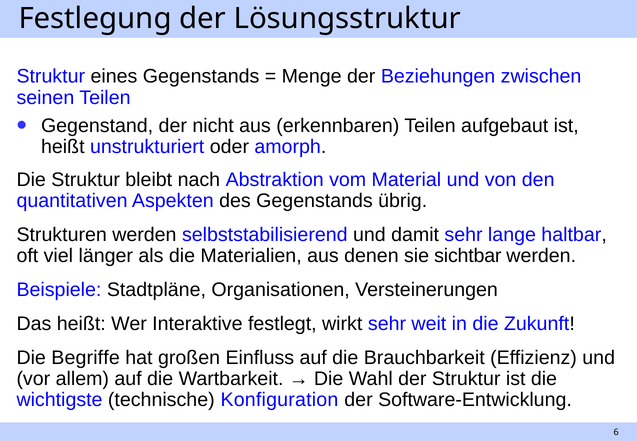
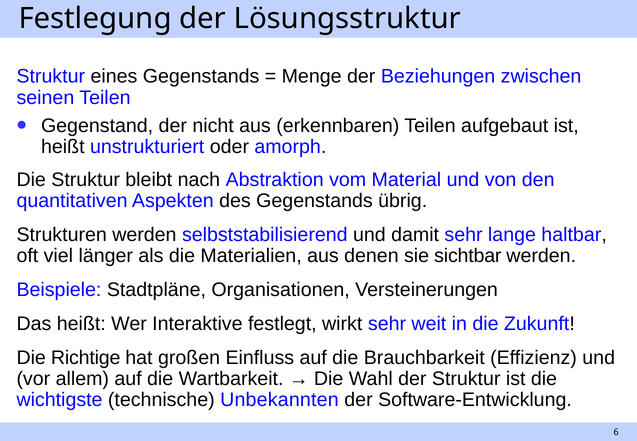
Begriffe: Begriffe -> Richtige (86, 358)
Konfiguration: Konfiguration -> Unbekannten (279, 400)
